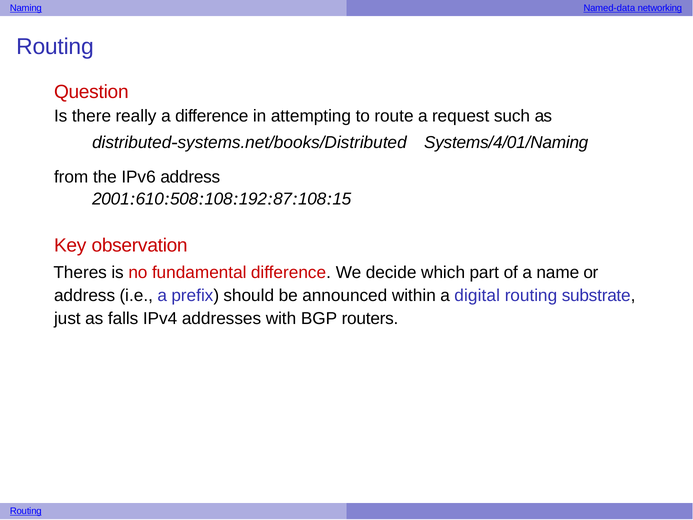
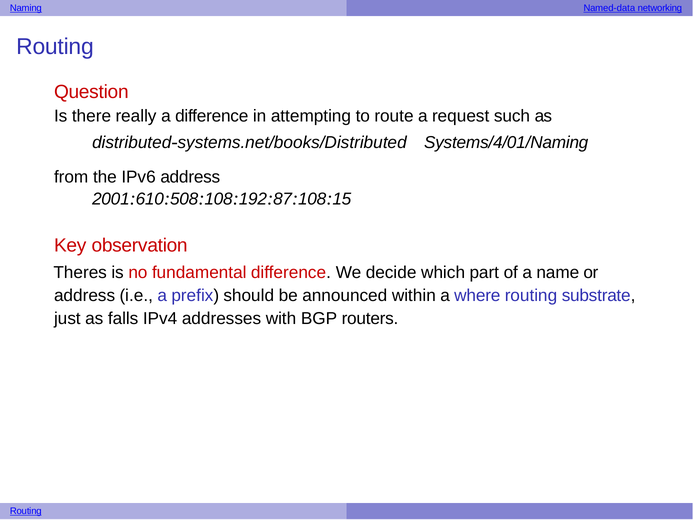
digital: digital -> where (477, 296)
